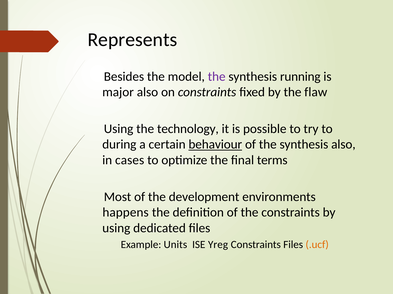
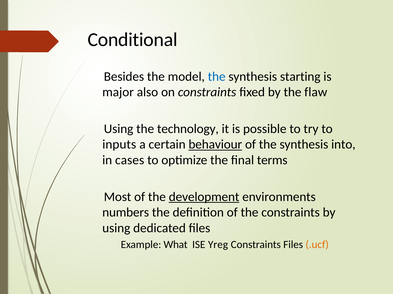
Represents: Represents -> Conditional (133, 40)
the colour: purple -> blue (217, 77)
running: running -> starting (300, 77)
during: during -> inputs (119, 145)
synthesis also: also -> into (343, 145)
development underline: none -> present (204, 197)
happens: happens -> numbers (126, 213)
Units: Units -> What (176, 245)
